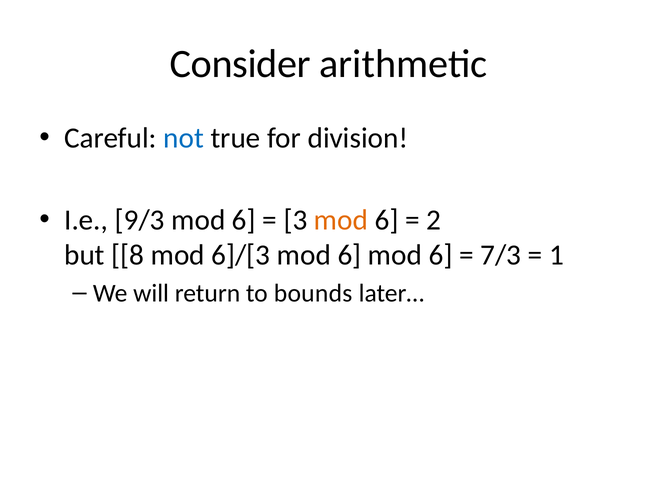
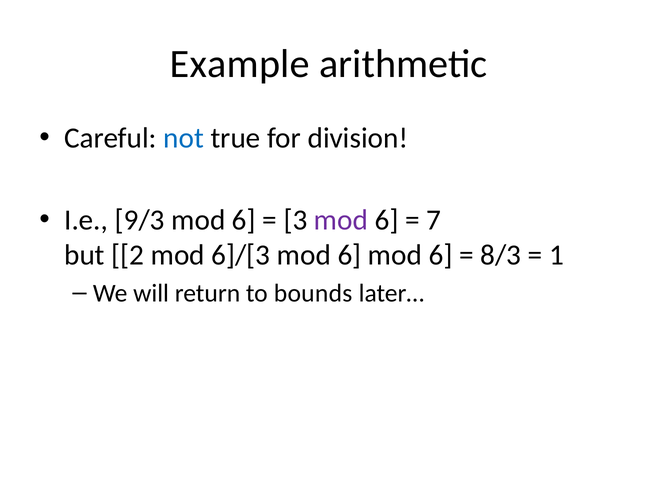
Consider: Consider -> Example (240, 64)
mod colour: orange -> purple (341, 220)
2: 2 -> 7 (434, 220)
8: 8 -> 2 (128, 255)
7/3: 7/3 -> 8/3 (501, 255)
